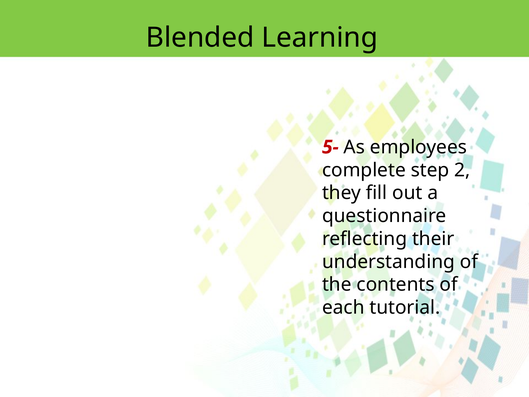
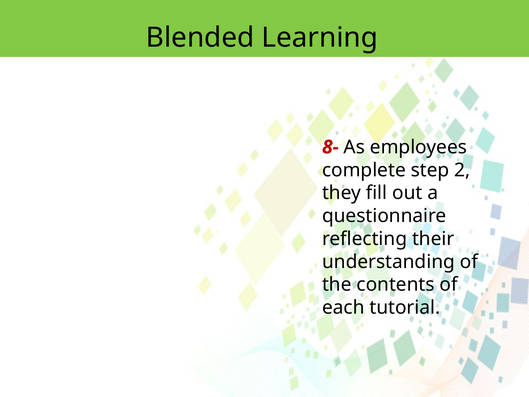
5-: 5- -> 8- (330, 147)
